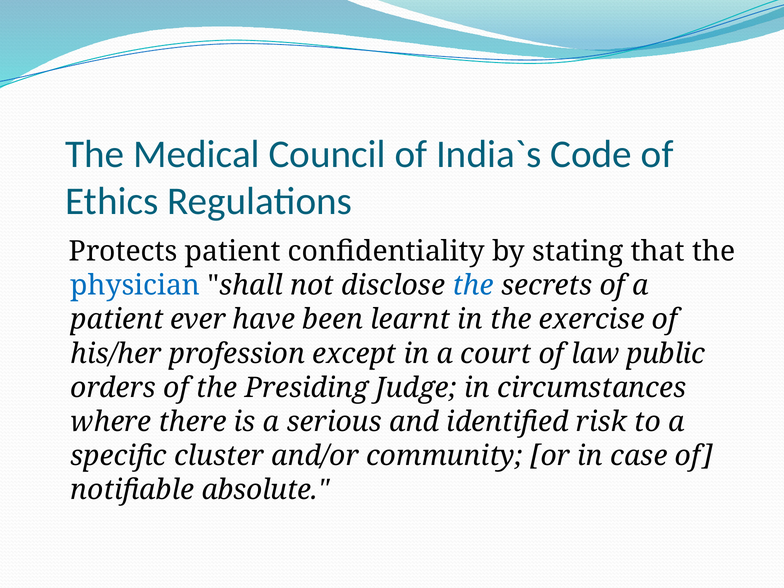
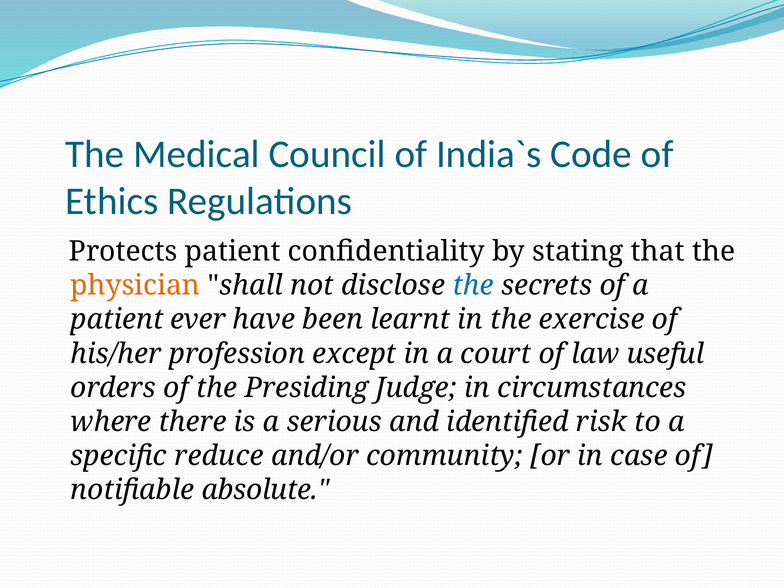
physician colour: blue -> orange (135, 286)
public: public -> useful (666, 354)
cluster: cluster -> reduce (219, 456)
